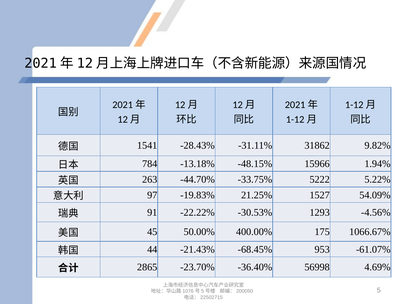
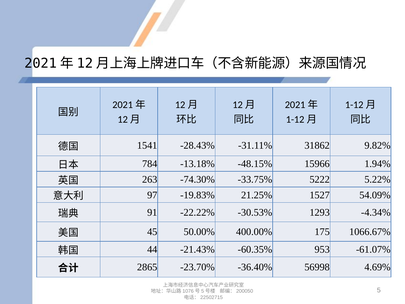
-44.70%: -44.70% -> -74.30% (198, 179)
-4.56%: -4.56% -> -4.34% (376, 212)
-68.45%: -68.45% -> -60.35% (255, 249)
